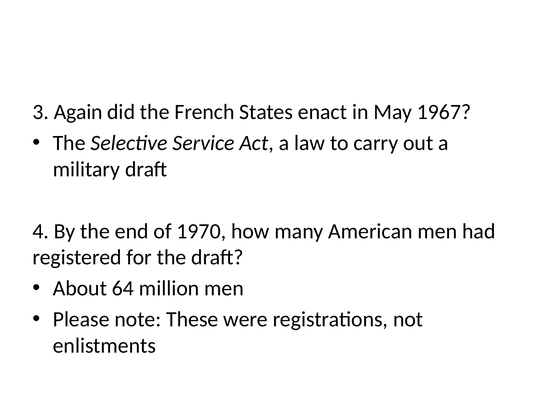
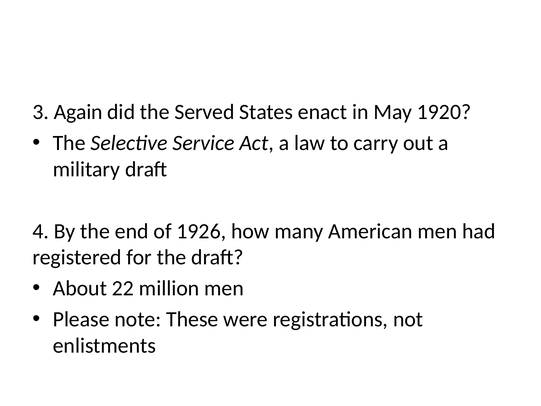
French: French -> Served (205, 112)
1967: 1967 -> 1920 (444, 112)
1970: 1970 -> 1926 (201, 231)
64: 64 -> 22 (123, 288)
